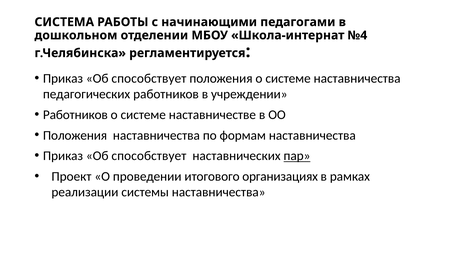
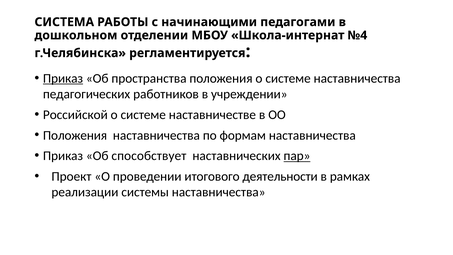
Приказ underline: none -> present (63, 78)
способствует: способствует -> пространства (149, 78)
Работников: Работников -> Российской (75, 115)
организациях: организациях -> деятельности (280, 176)
